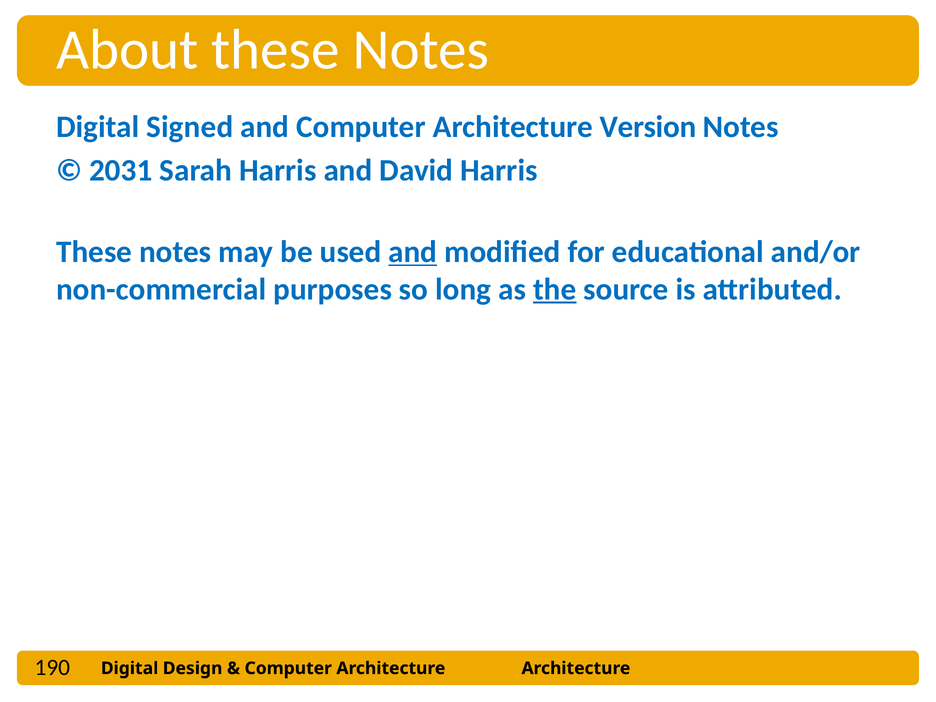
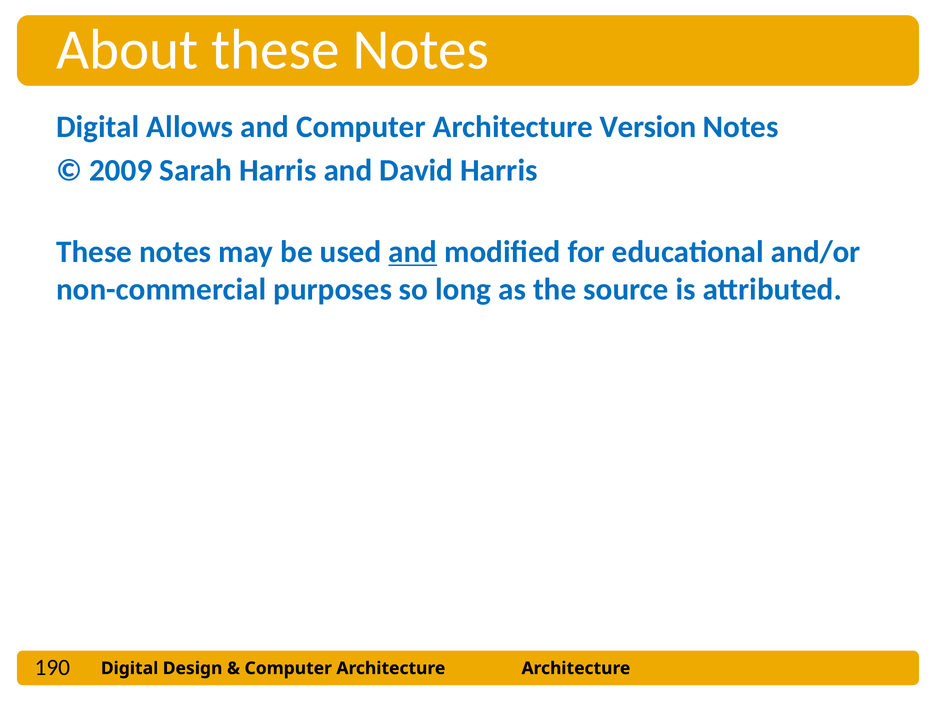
Signed: Signed -> Allows (190, 127)
2031: 2031 -> 2009 (121, 171)
the underline: present -> none (555, 289)
